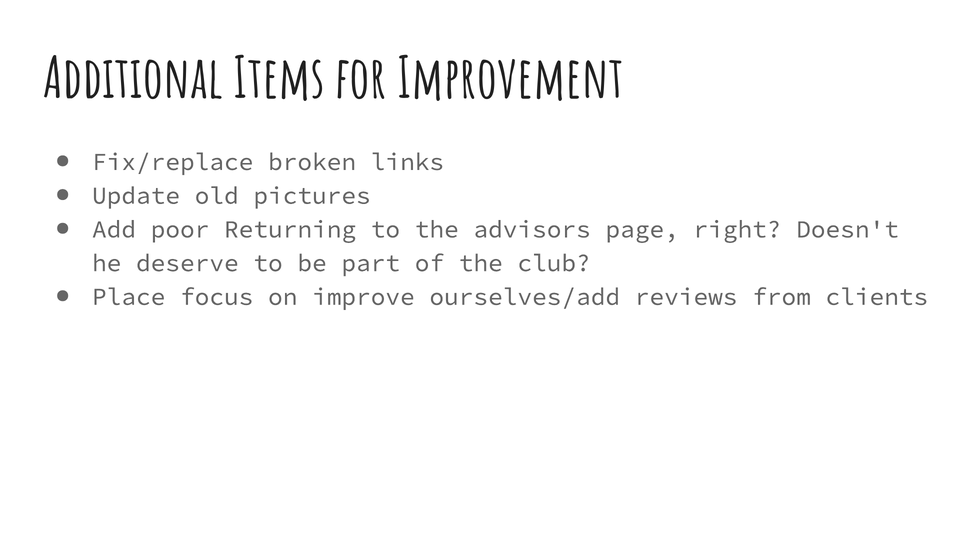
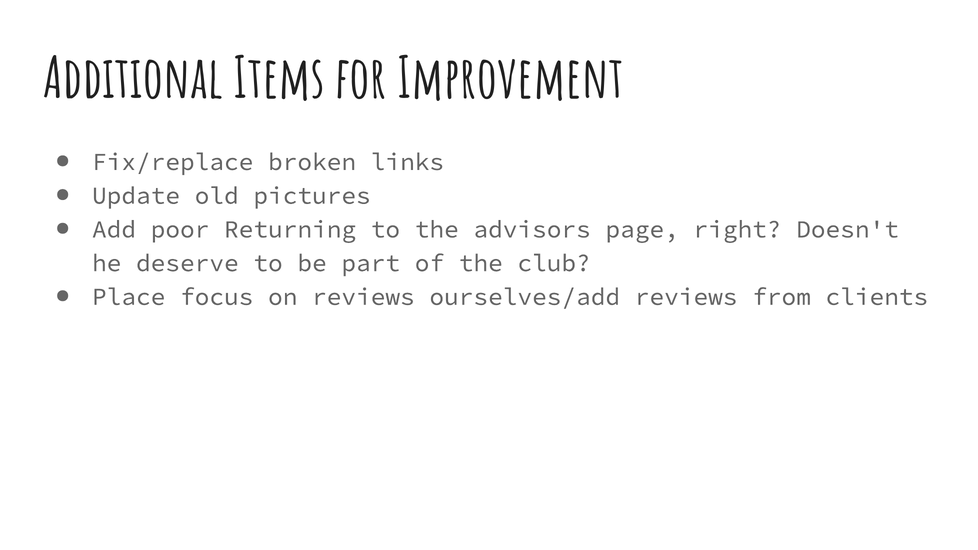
on improve: improve -> reviews (363, 297)
